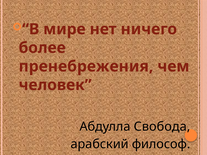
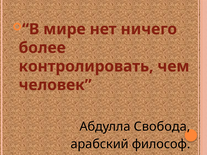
пренебрежения: пренебрежения -> контролировать (86, 66)
